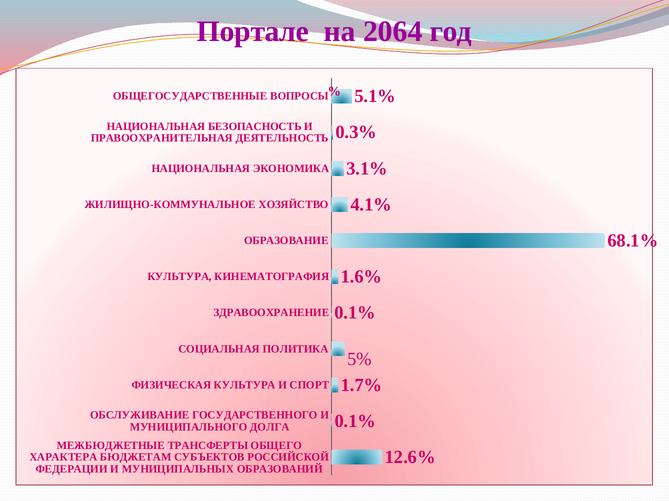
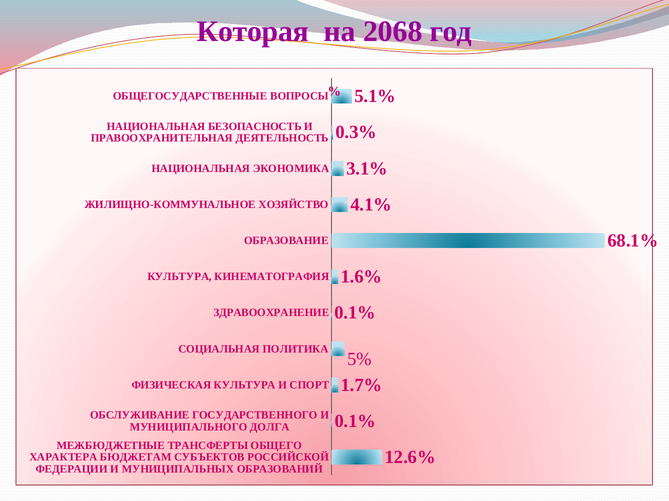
Портале: Портале -> Которая (253, 31)
2064: 2064 -> 2068 (393, 31)
